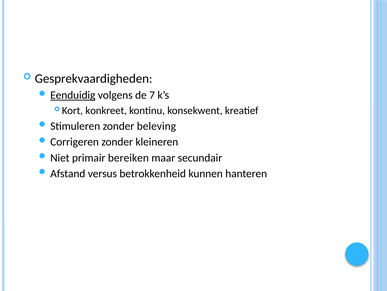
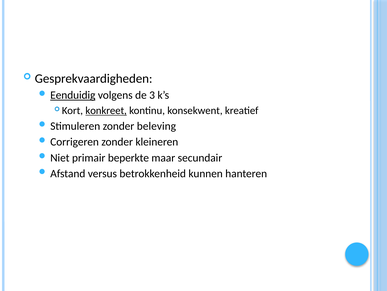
7: 7 -> 3 (152, 95)
konkreet underline: none -> present (106, 110)
bereiken: bereiken -> beperkte (128, 157)
